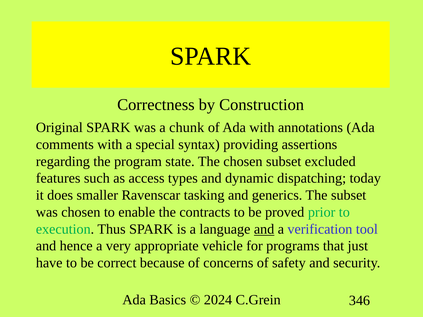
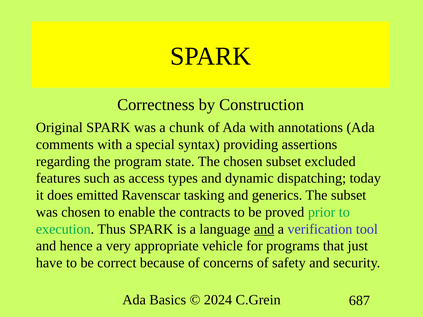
smaller: smaller -> emitted (97, 195)
346: 346 -> 687 (359, 301)
